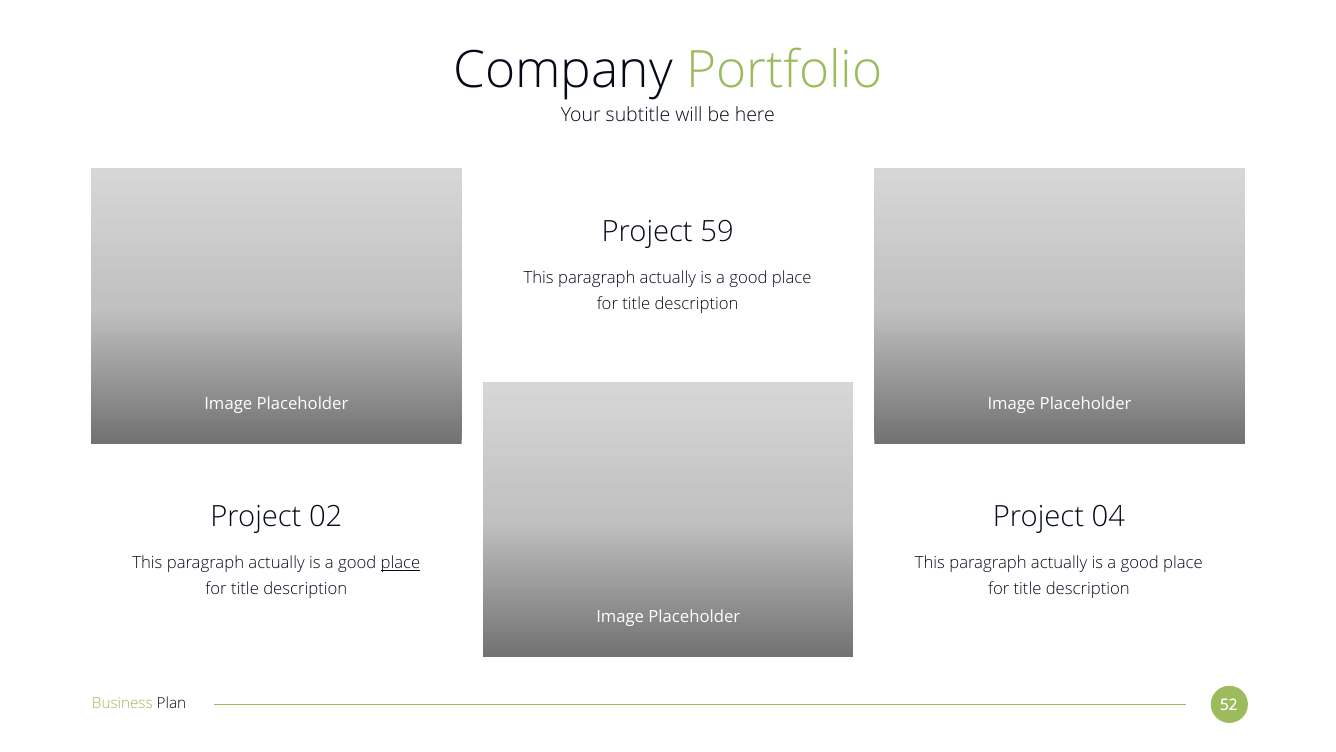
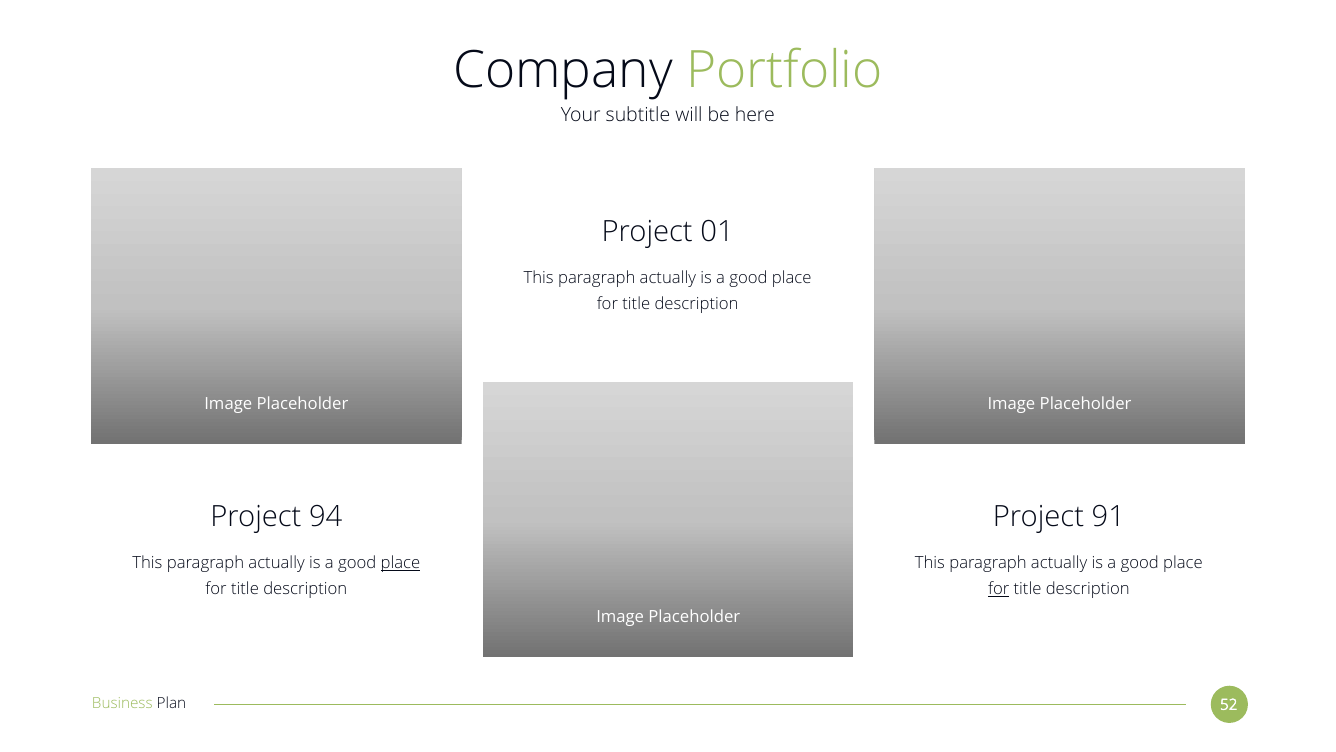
59: 59 -> 01 (717, 232)
02: 02 -> 94 (326, 517)
04: 04 -> 91 (1108, 517)
for underline: none -> present (999, 589)
